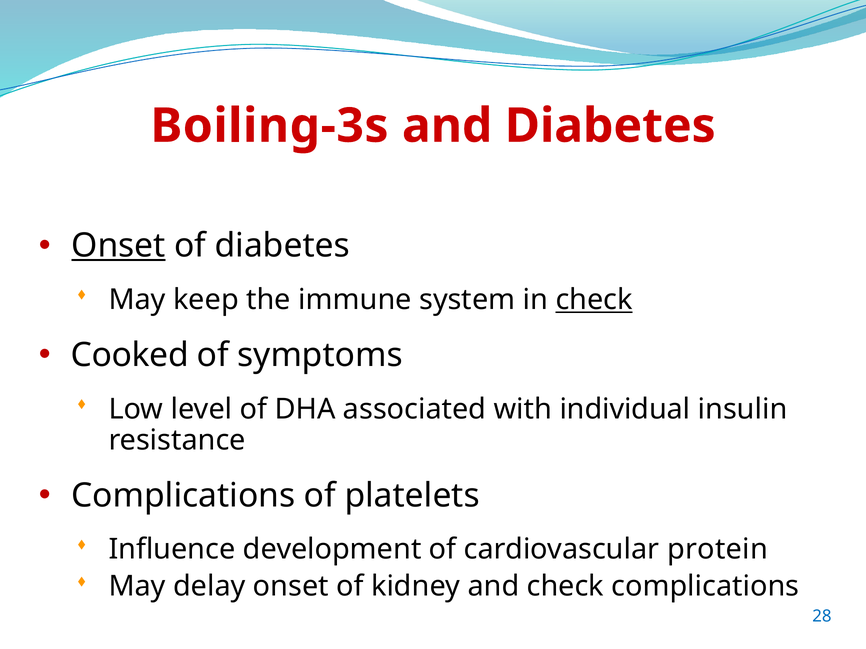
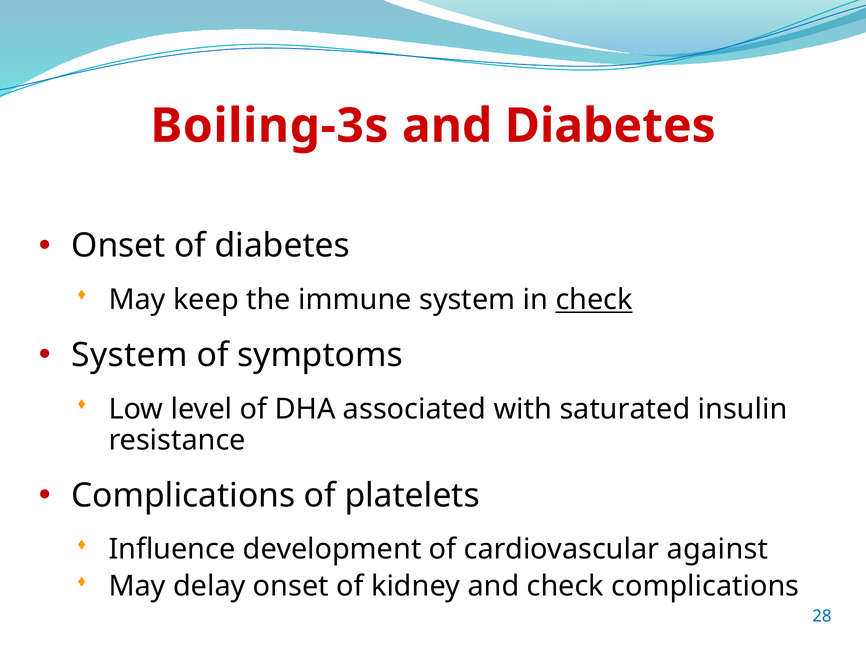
Onset underline: present -> none (118, 246)
Cooked: Cooked -> System (129, 355)
individual: individual -> saturated (625, 409)
protein: protein -> against (718, 550)
